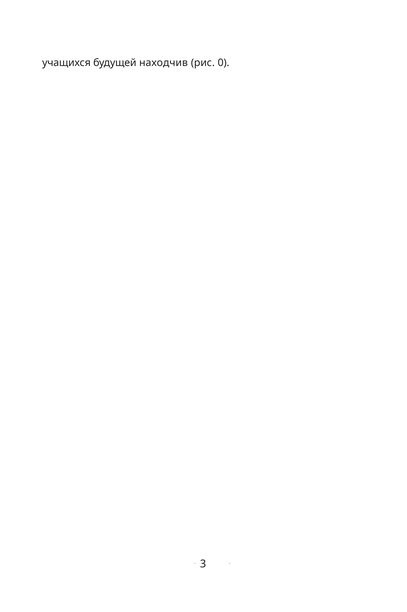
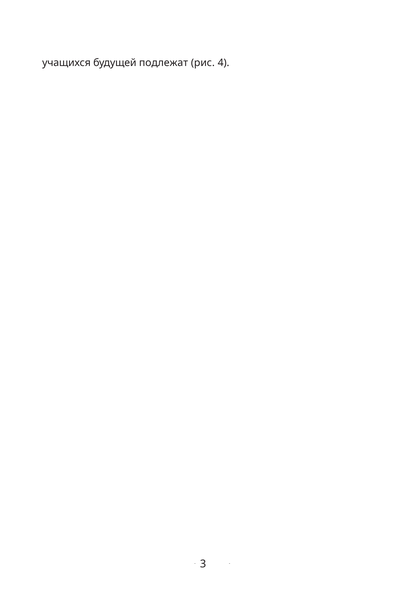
находчив: находчив -> подлежат (164, 63)
0: 0 -> 4 (224, 63)
